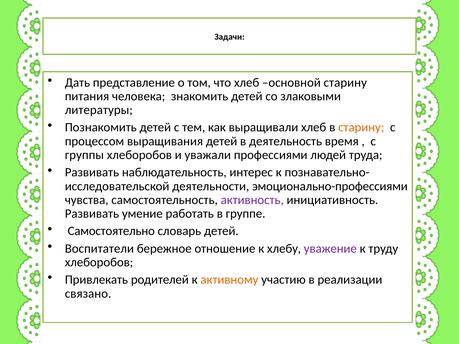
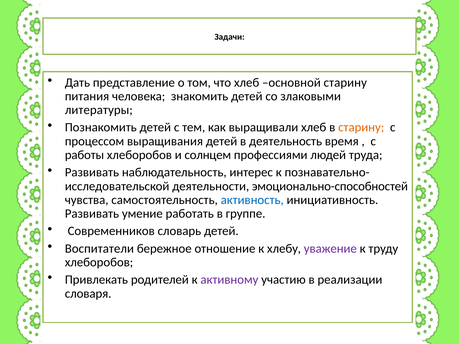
группы: группы -> работы (84, 155)
уважали: уважали -> солнцем (208, 155)
эмоционально-профессиями: эмоционально-профессиями -> эмоционально-способностей (330, 186)
активность colour: purple -> blue (252, 200)
Самостоятельно: Самостоятельно -> Современников (111, 231)
активному colour: orange -> purple (229, 280)
связано: связано -> словаря (88, 294)
